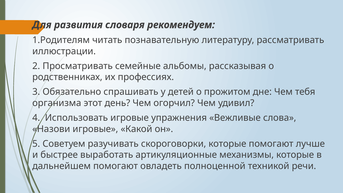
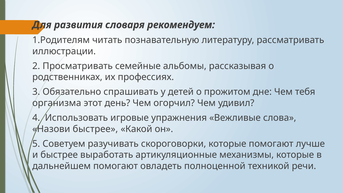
Назови игровые: игровые -> быстрее (95, 129)
